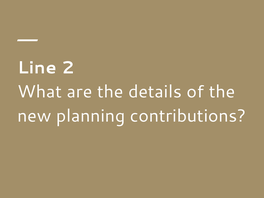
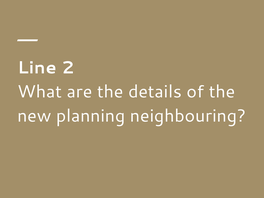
contributions: contributions -> neighbouring (188, 116)
